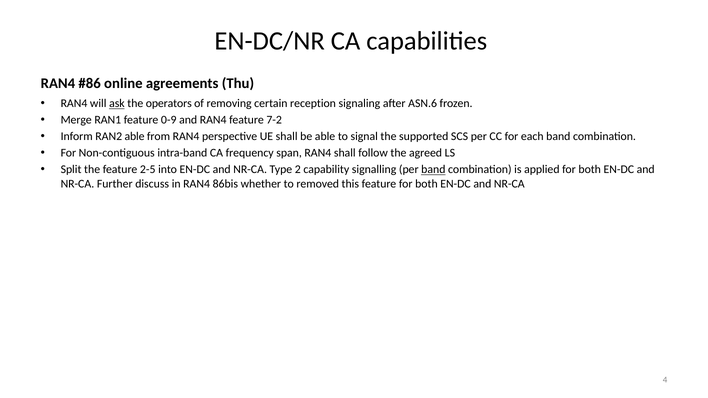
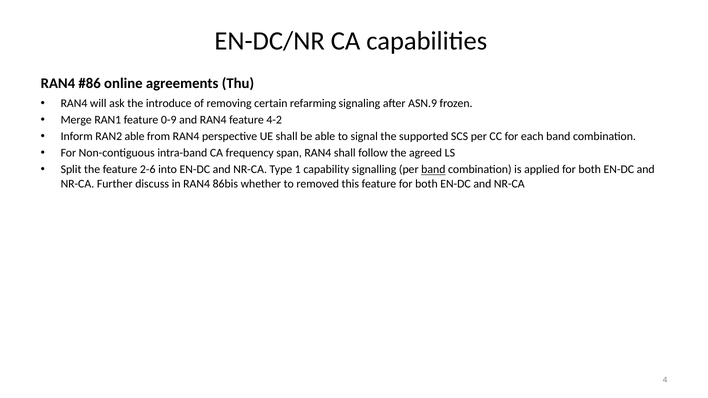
ask underline: present -> none (117, 104)
operators: operators -> introduce (169, 104)
reception: reception -> refarming (313, 104)
ASN.6: ASN.6 -> ASN.9 (423, 104)
7-2: 7-2 -> 4-2 (274, 120)
2-5: 2-5 -> 2-6 (148, 170)
2: 2 -> 1 (298, 170)
